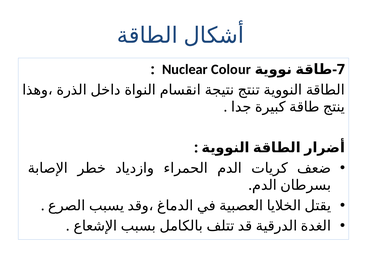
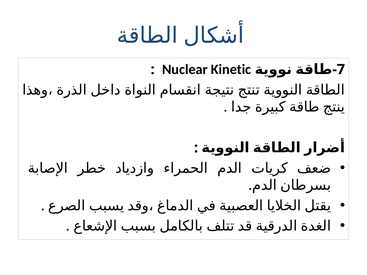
Colour: Colour -> Kinetic (231, 70)
